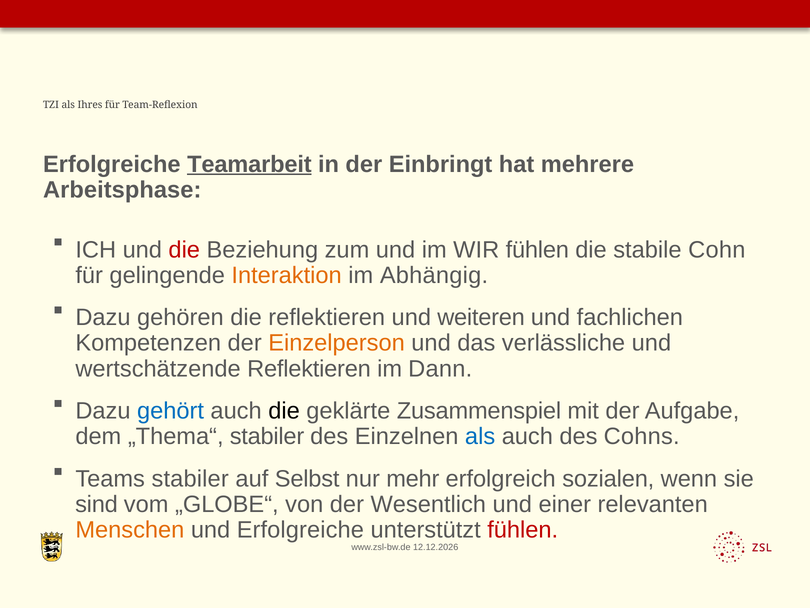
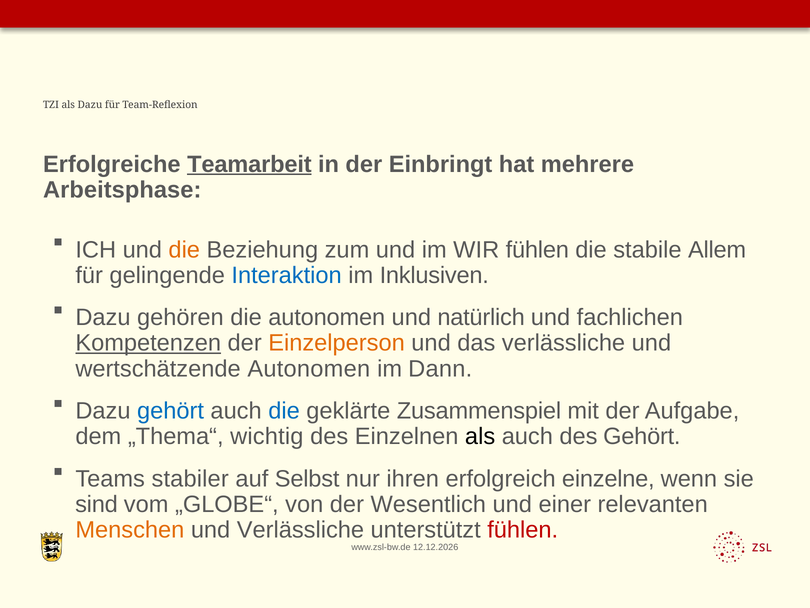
als Ihres: Ihres -> Dazu (90, 105)
die colour: red -> orange (184, 250)
Cohn: Cohn -> Allem (717, 250)
Interaktion colour: orange -> blue (287, 275)
Abhängig: Abhängig -> Inklusiven (434, 275)
die reflektieren: reflektieren -> autonomen (327, 317)
weiteren: weiteren -> natürlich (481, 317)
Kompetenzen underline: none -> present (148, 343)
wertschätzende Reflektieren: Reflektieren -> Autonomen (309, 368)
die colour: black -> blue (284, 411)
„Thema“ stabiler: stabiler -> wichtig (267, 436)
als colour: blue -> black (480, 436)
des Cohns: Cohns -> Gehört (642, 436)
mehr: mehr -> ihren (413, 479)
sozialen: sozialen -> einzelne (608, 479)
und Erfolgreiche: Erfolgreiche -> Verlässliche (300, 530)
